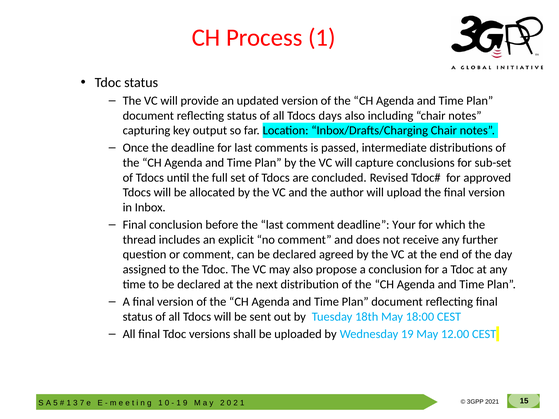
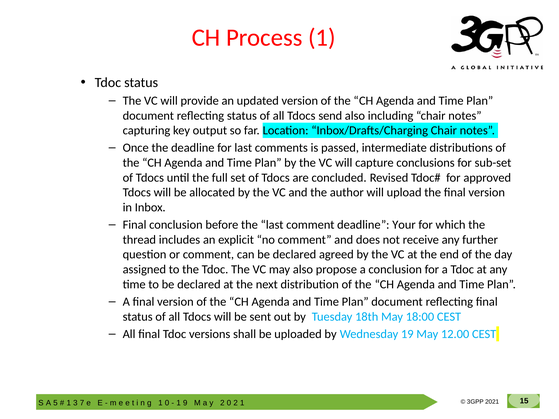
days: days -> send (330, 116)
